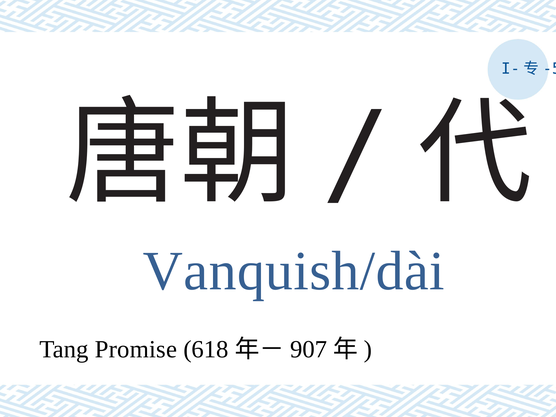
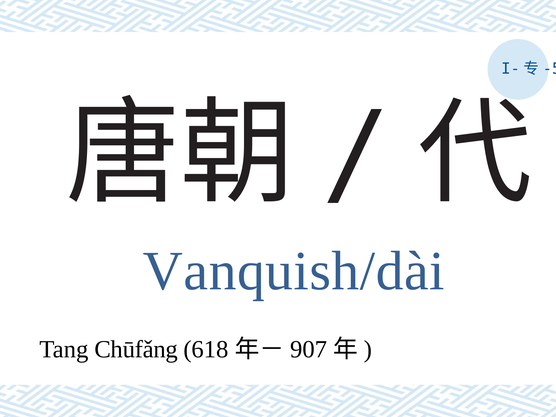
Promise: Promise -> Chūfǎng (136, 349)
